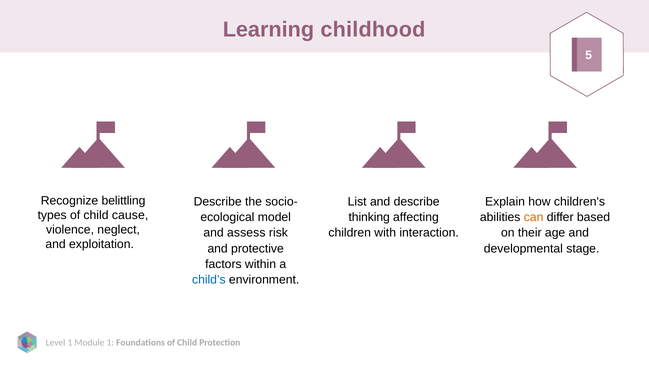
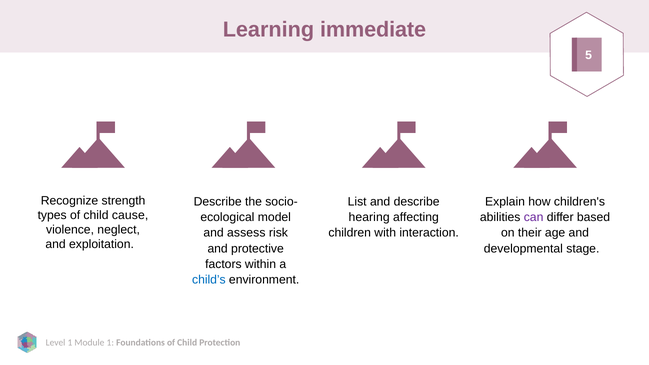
childhood: childhood -> immediate (373, 29)
belittling: belittling -> strength (123, 201)
thinking: thinking -> hearing (369, 217)
can colour: orange -> purple (534, 217)
